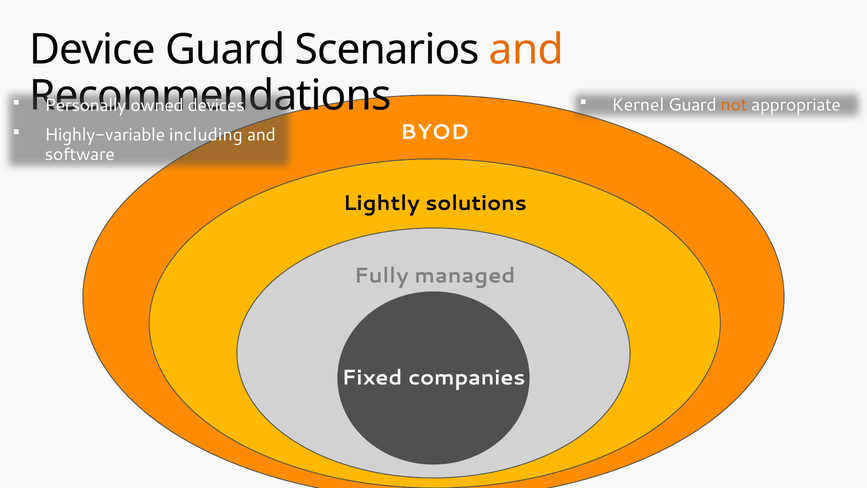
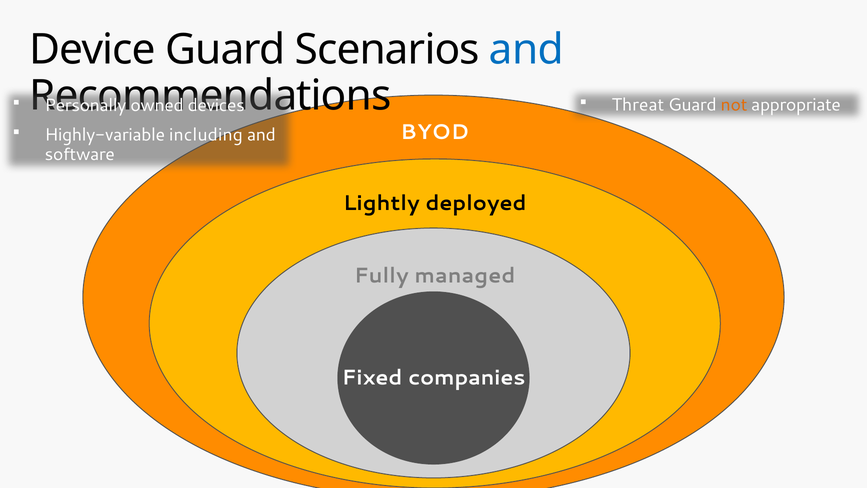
and colour: orange -> blue (526, 50)
Kernel: Kernel -> Threat (638, 105)
solutions: solutions -> deployed (476, 203)
